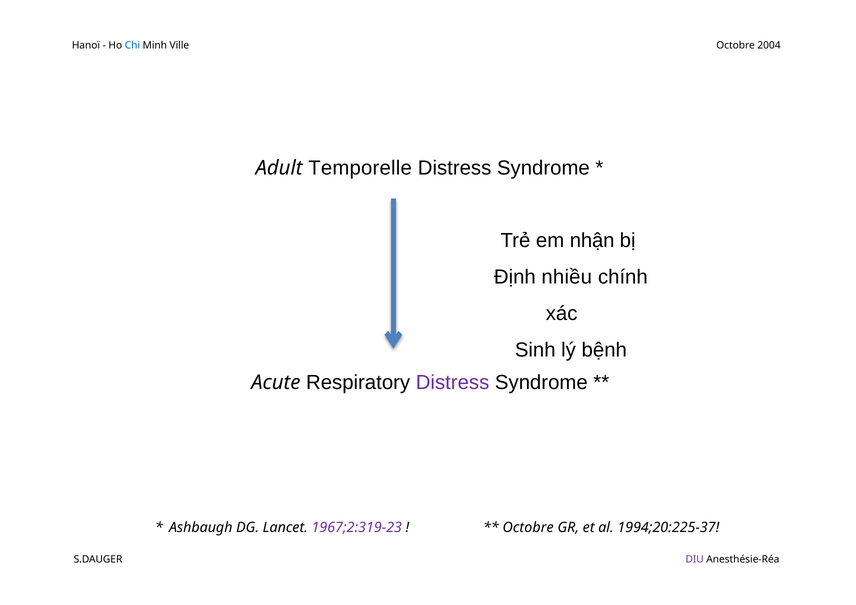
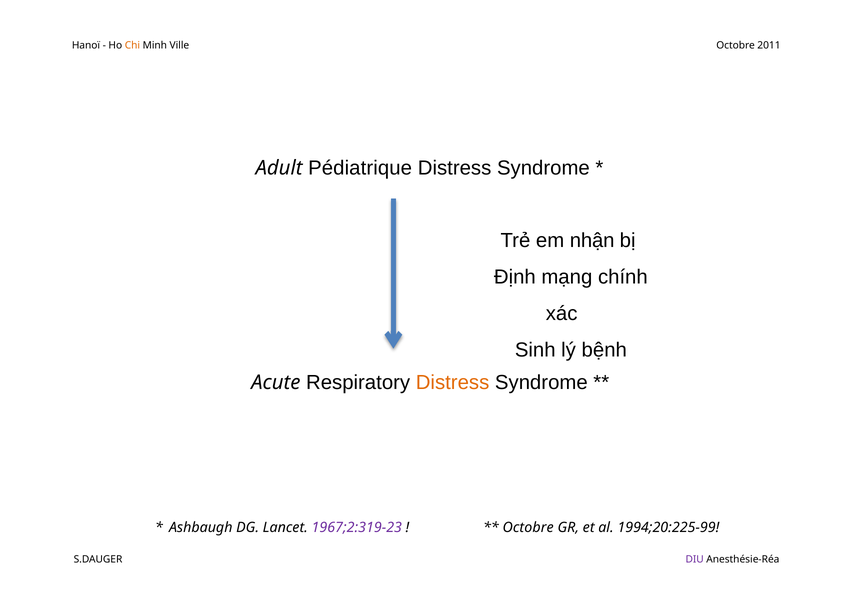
Chi colour: blue -> orange (132, 45)
2004: 2004 -> 2011 (769, 45)
Temporelle: Temporelle -> Pédiatrique (360, 168)
nhiều: nhiều -> mạng (567, 277)
Distress colour: purple -> orange (453, 383)
1994;20:225-37: 1994;20:225-37 -> 1994;20:225-99 (668, 527)
